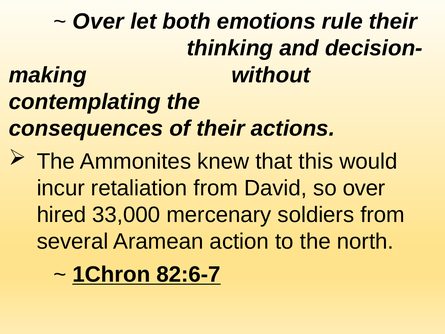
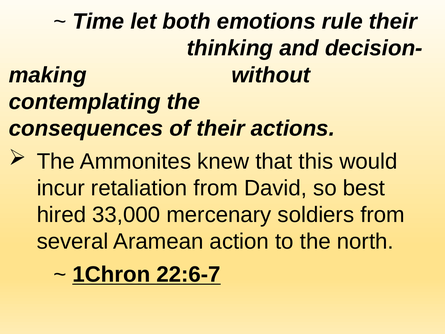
Over: Over -> Time (98, 22)
so over: over -> best (364, 188)
82:6-7: 82:6-7 -> 22:6-7 (189, 274)
